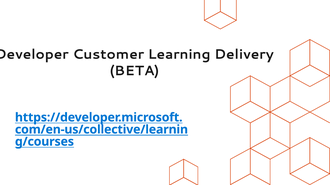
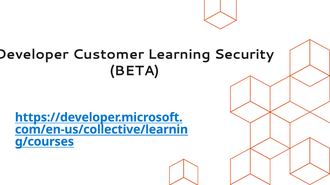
Delivery: Delivery -> Security (244, 55)
